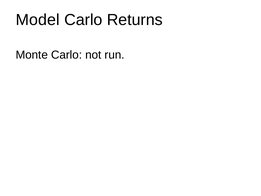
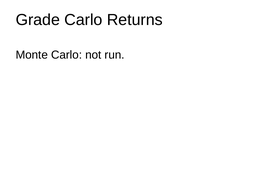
Model: Model -> Grade (38, 20)
